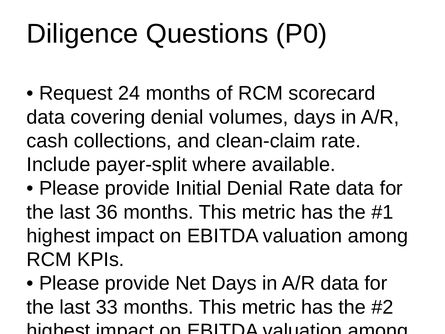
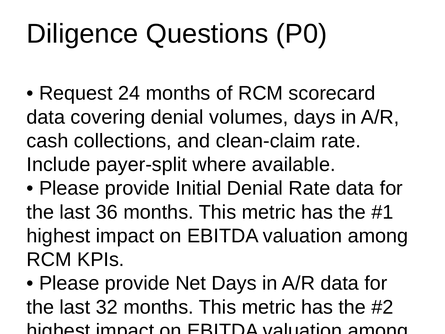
33: 33 -> 32 (107, 307)
